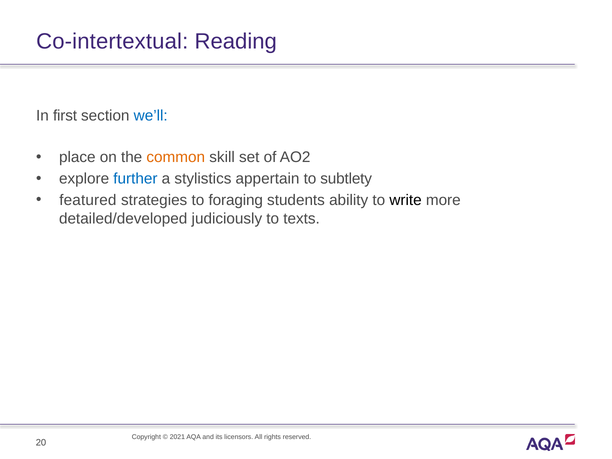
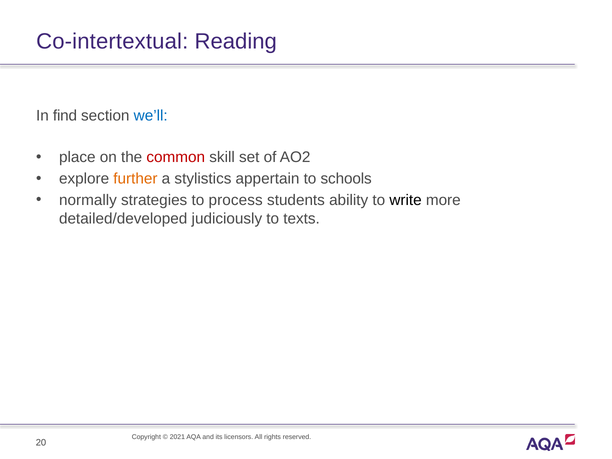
first: first -> find (65, 116)
common colour: orange -> red (176, 157)
further colour: blue -> orange (135, 179)
subtlety: subtlety -> schools (346, 179)
featured: featured -> normally (88, 200)
foraging: foraging -> process (236, 200)
